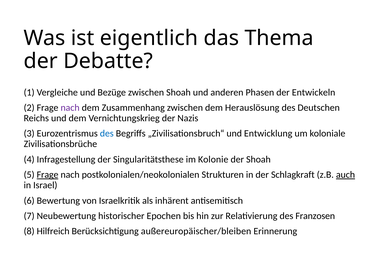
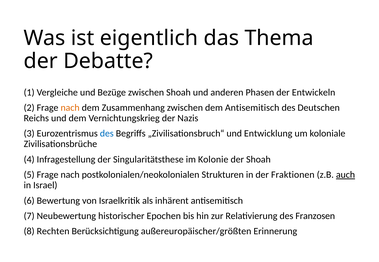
nach colour: purple -> orange (70, 108)
dem Herauslösung: Herauslösung -> Antisemitisch (252, 108)
Frage underline: present -> none (48, 175)
Schlagkraft: Schlagkraft -> Fraktionen (293, 175)
Hilfreich: Hilfreich -> Rechten (53, 232)
außereuropäischer/bleiben: außereuropäischer/bleiben -> außereuropäischer/größten (196, 232)
